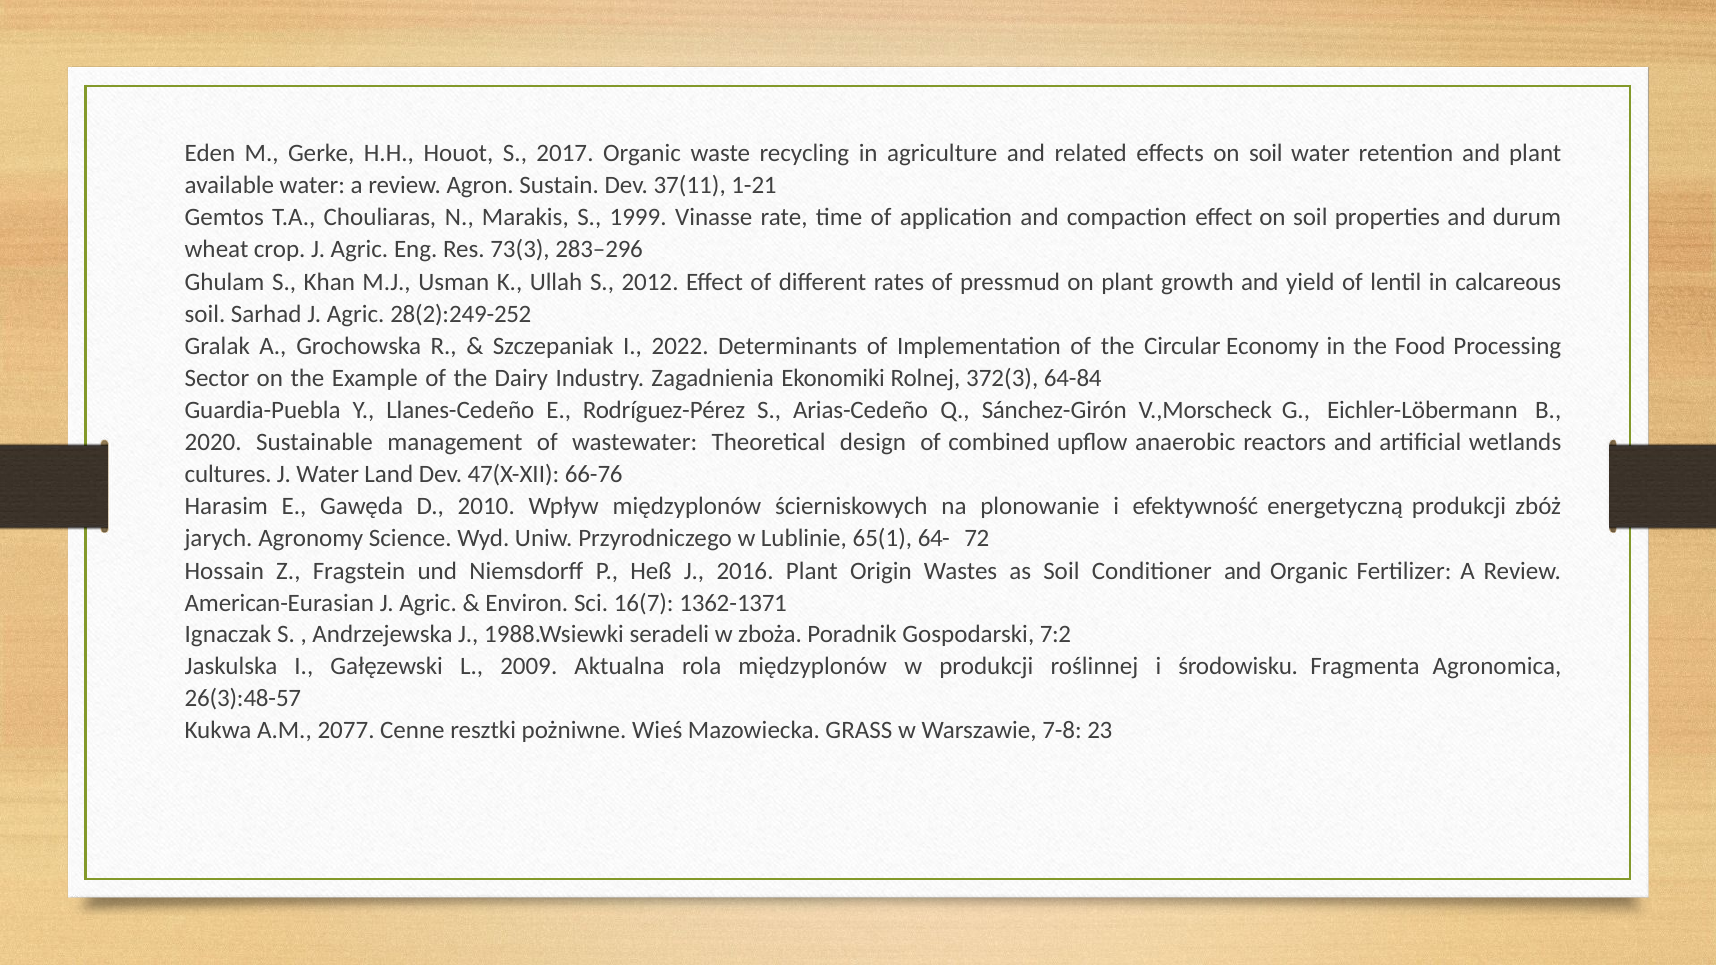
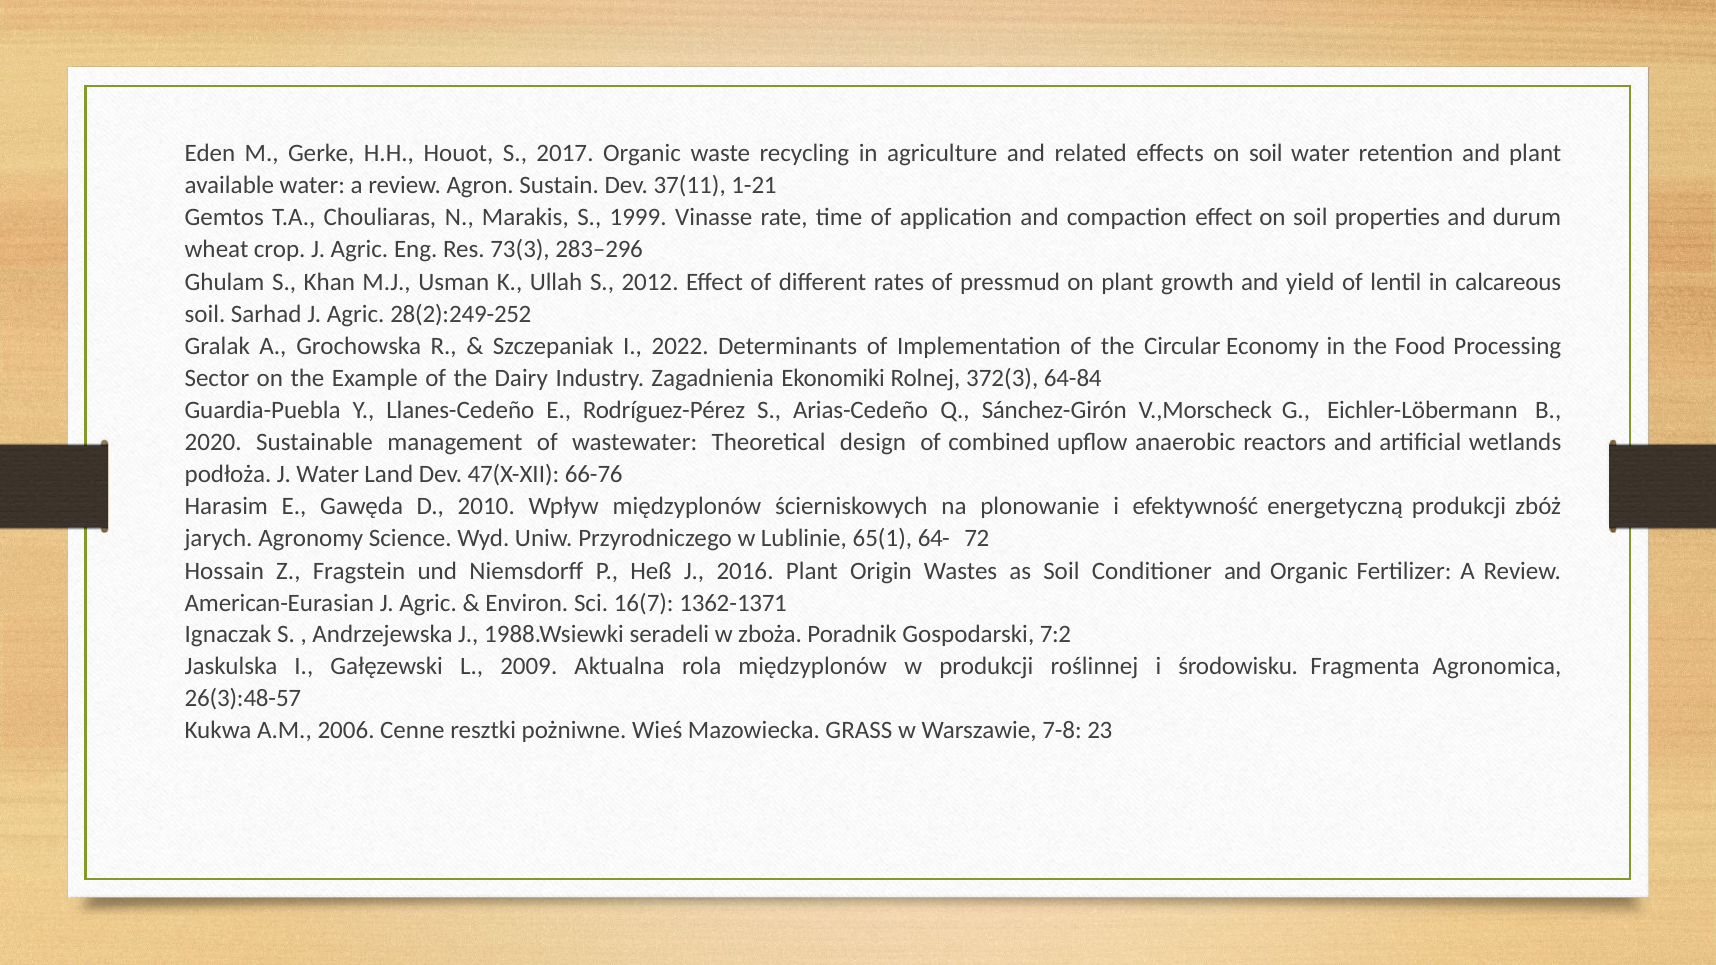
cultures: cultures -> podłoża (228, 475)
2077: 2077 -> 2006 (346, 730)
